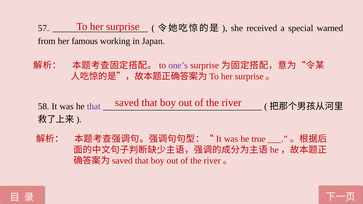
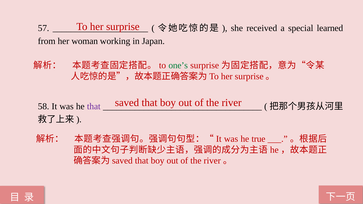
warned: warned -> learned (330, 28)
famous: famous -> woman (85, 41)
one’s colour: purple -> green (178, 66)
